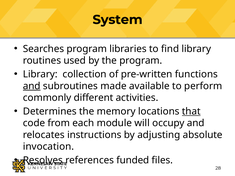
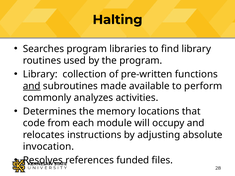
System: System -> Halting (118, 20)
different: different -> analyzes (93, 98)
that underline: present -> none (191, 112)
